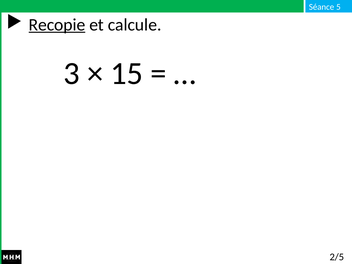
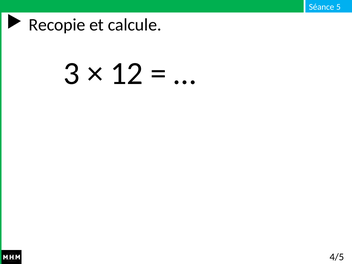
Recopie underline: present -> none (57, 25)
15: 15 -> 12 (127, 73)
2/5: 2/5 -> 4/5 (337, 257)
